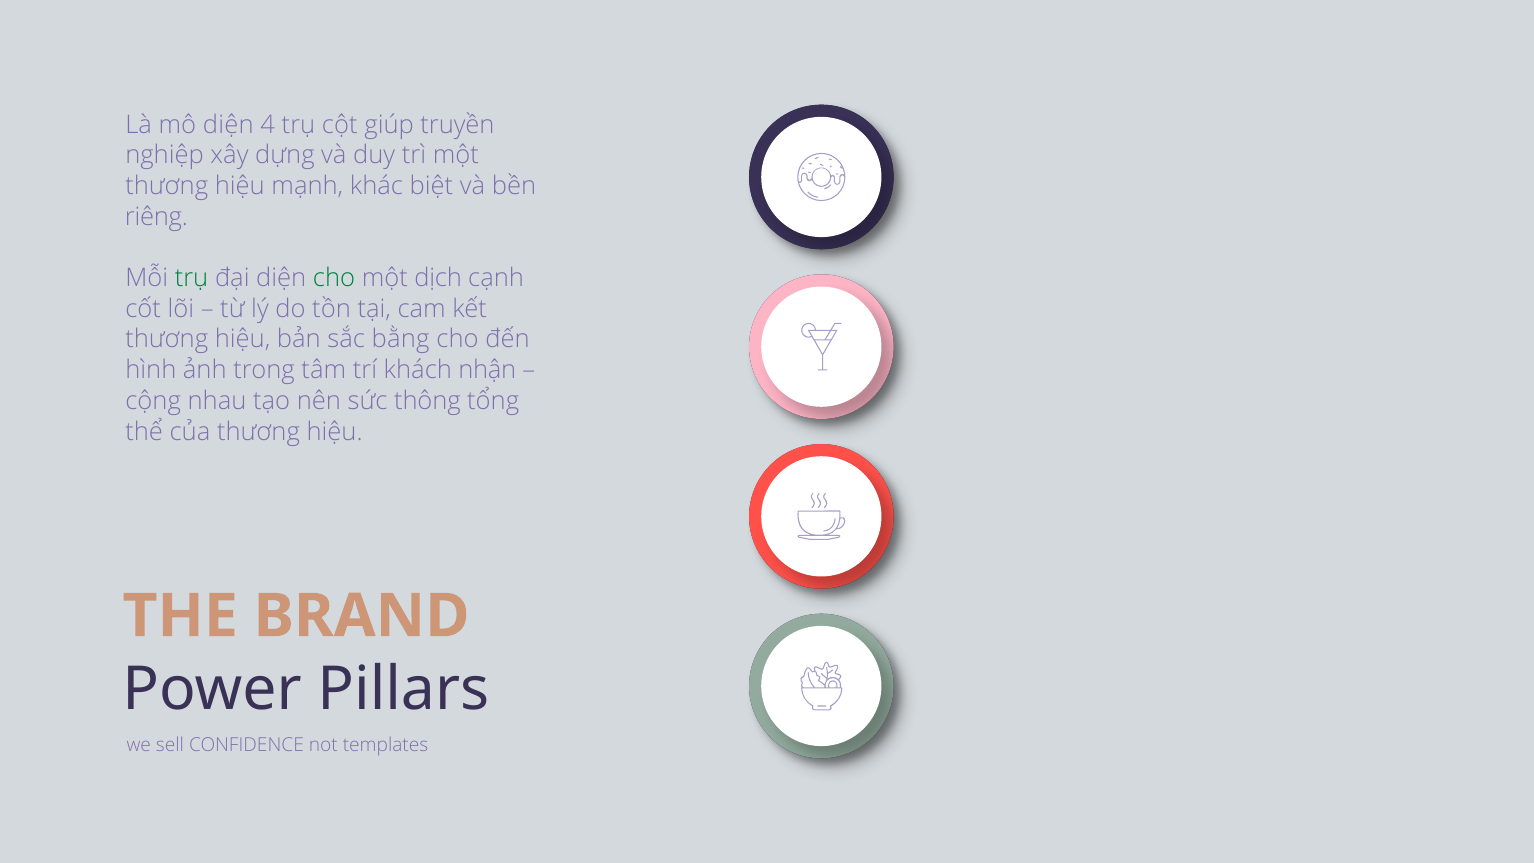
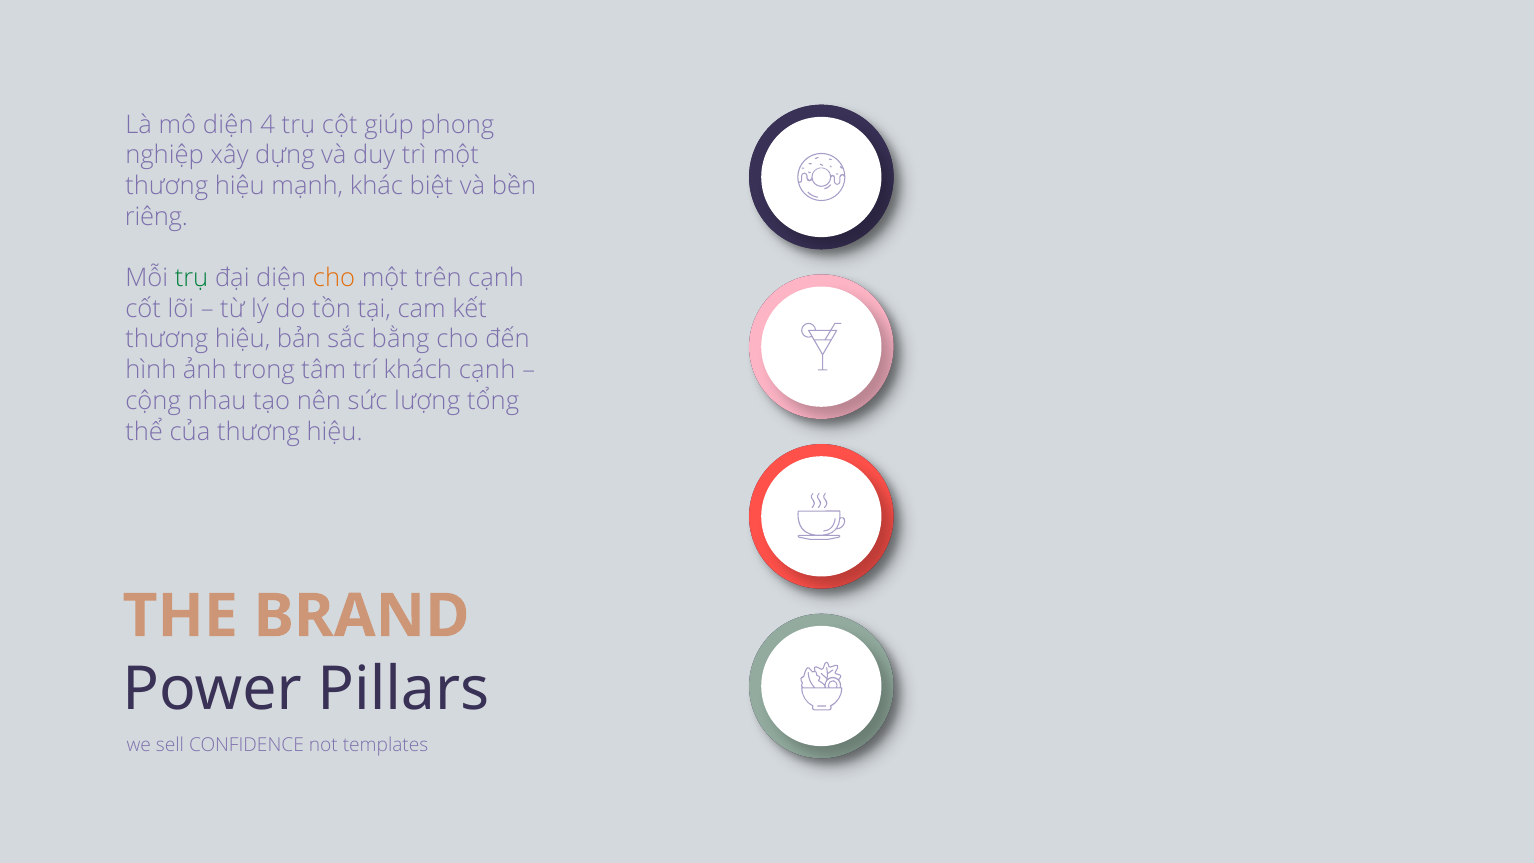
truyền: truyền -> phong (457, 125)
cho colour: green -> orange (334, 278)
dịch: dịch -> trên (438, 278)
khách nhận: nhận -> cạnh (487, 370)
thông: thông -> lượng (427, 401)
